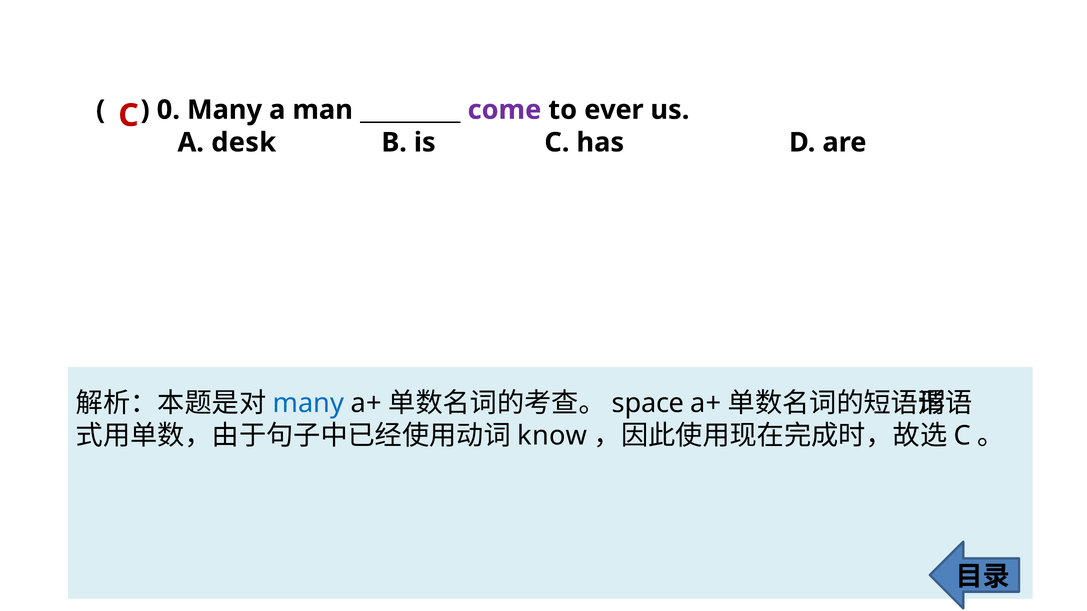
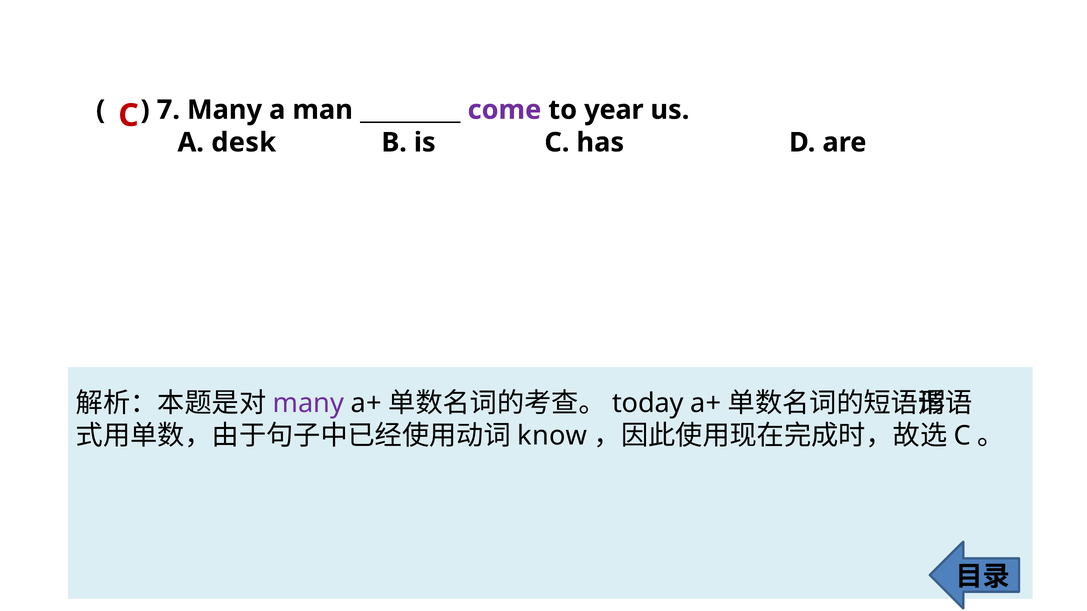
0: 0 -> 7 (168, 110)
ever: ever -> year (614, 110)
many colour: blue -> purple (308, 403)
space: space -> today (648, 403)
